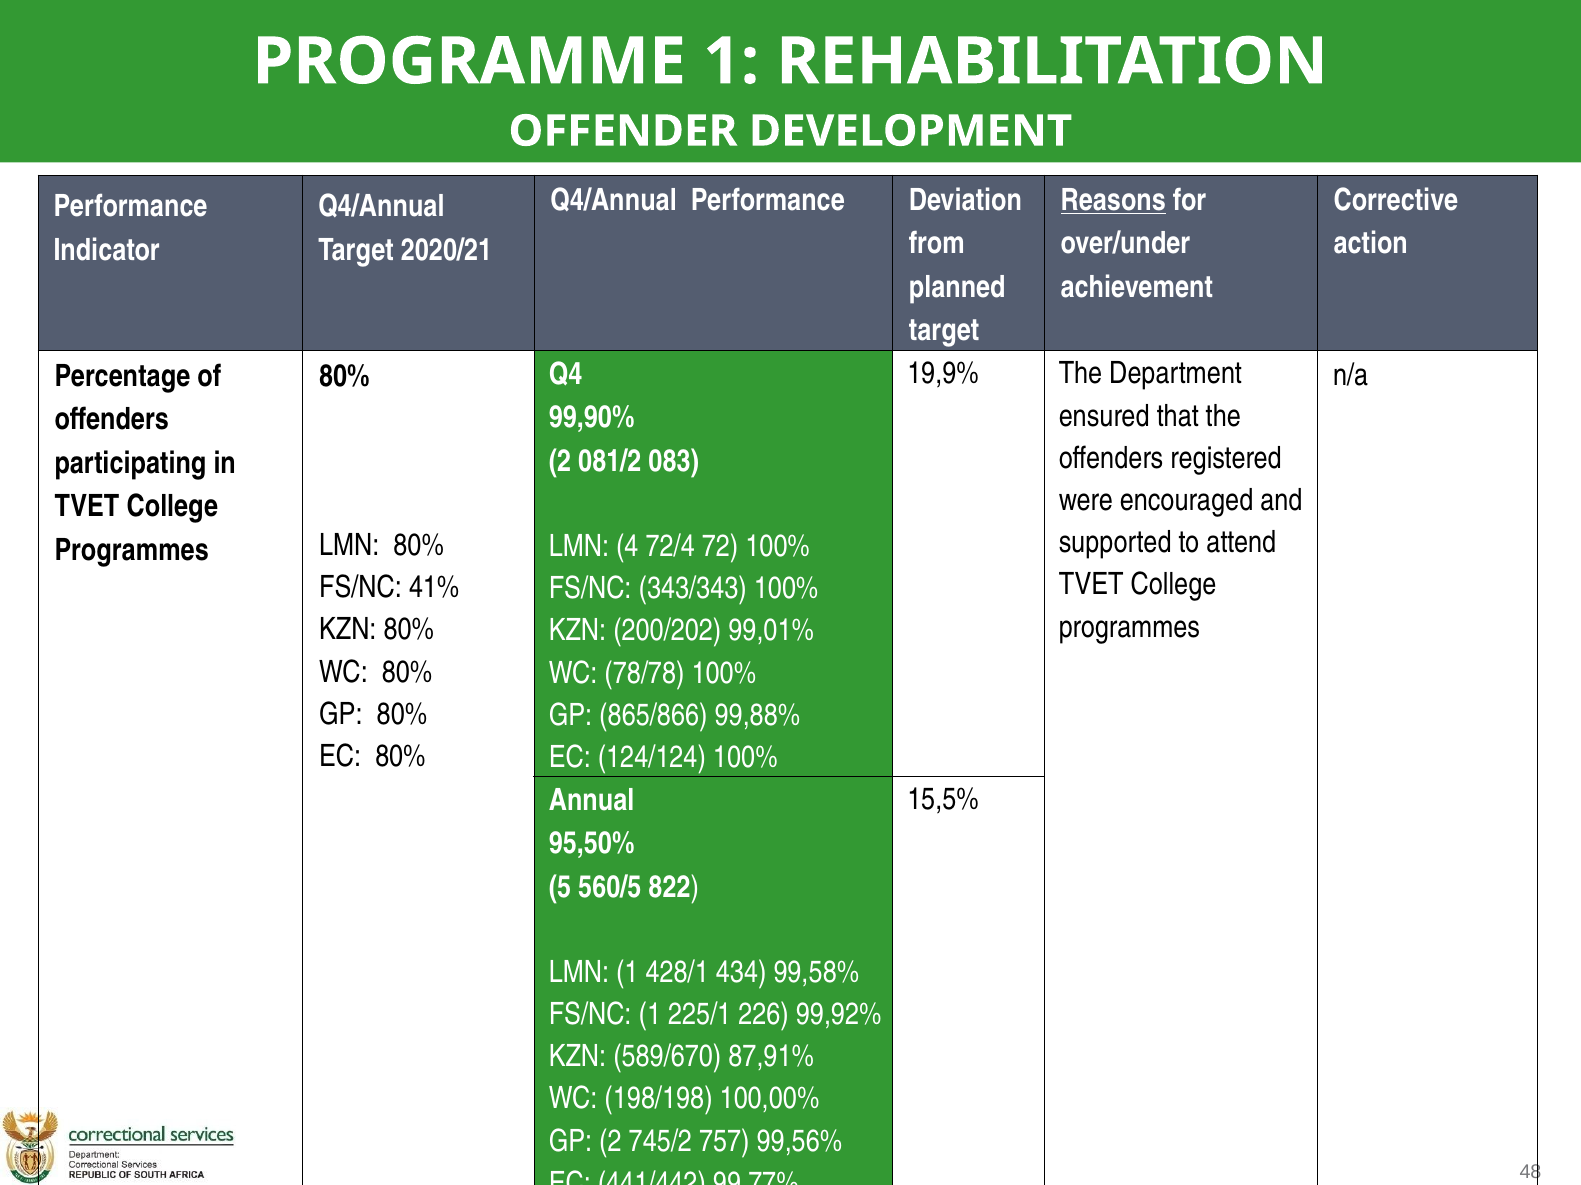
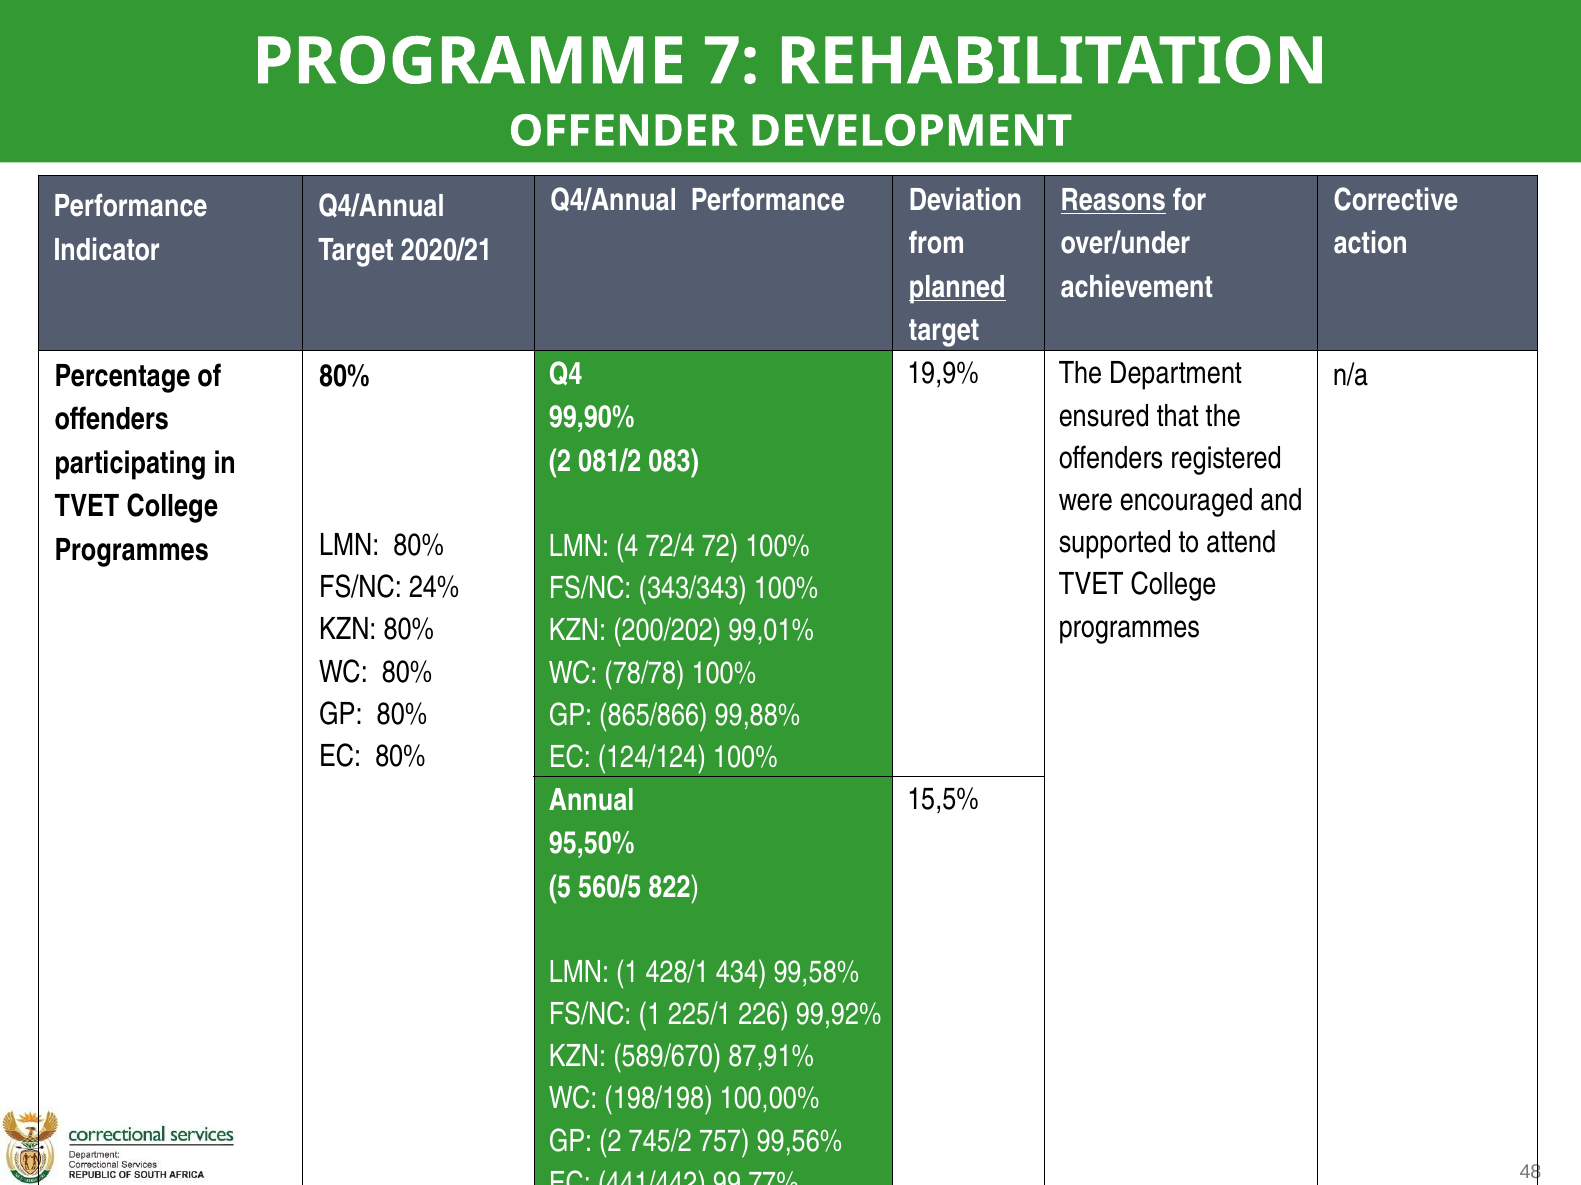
PROGRAMME 1: 1 -> 7 (731, 62)
planned underline: none -> present (957, 288)
41%: 41% -> 24% (434, 588)
